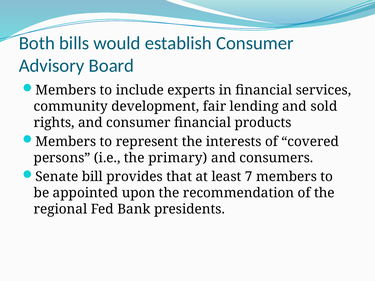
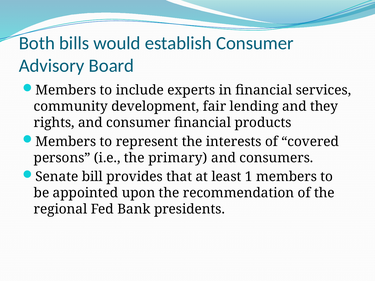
sold: sold -> they (324, 107)
7: 7 -> 1 (249, 177)
